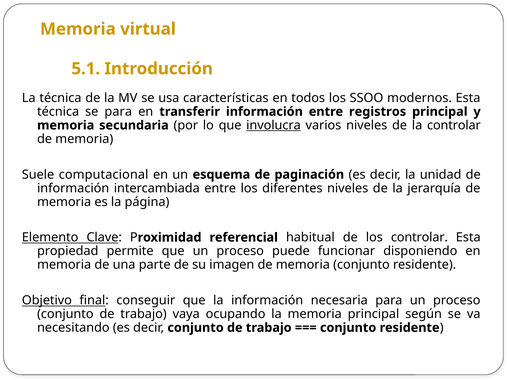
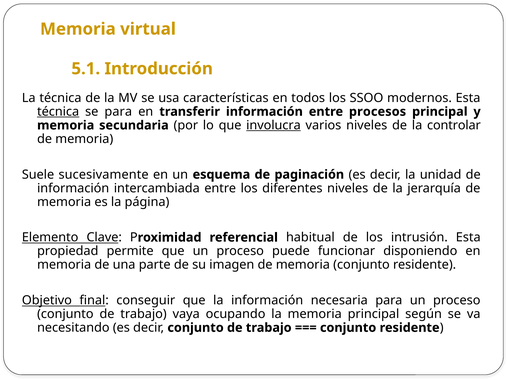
técnica underline: none -> present (58, 112)
registros: registros -> procesos (378, 112)
computacional: computacional -> sucesivamente (104, 175)
los controlar: controlar -> intrusión (419, 238)
